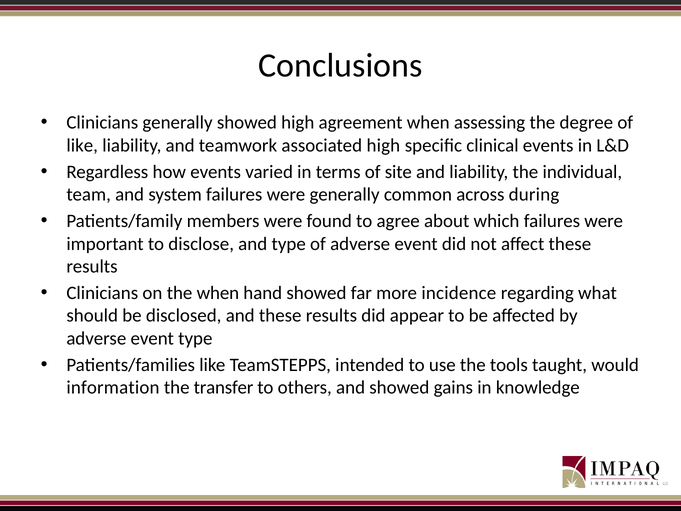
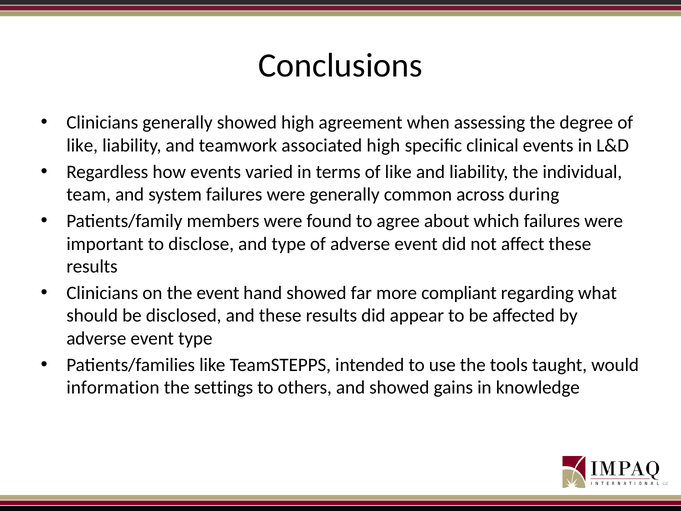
terms of site: site -> like (398, 172)
the when: when -> event (218, 293)
incidence: incidence -> compliant (459, 293)
transfer: transfer -> settings (223, 387)
